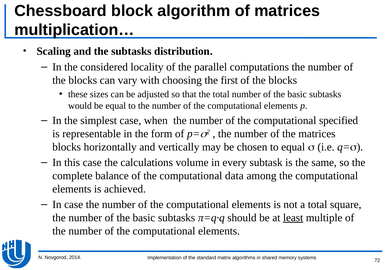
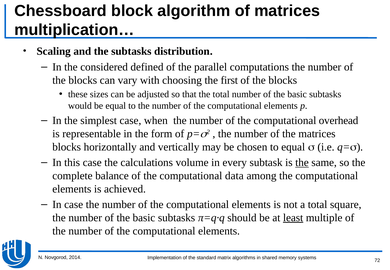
locality: locality -> defined (147, 67)
specified: specified -> overhead (339, 121)
the underline: none -> present (302, 163)
